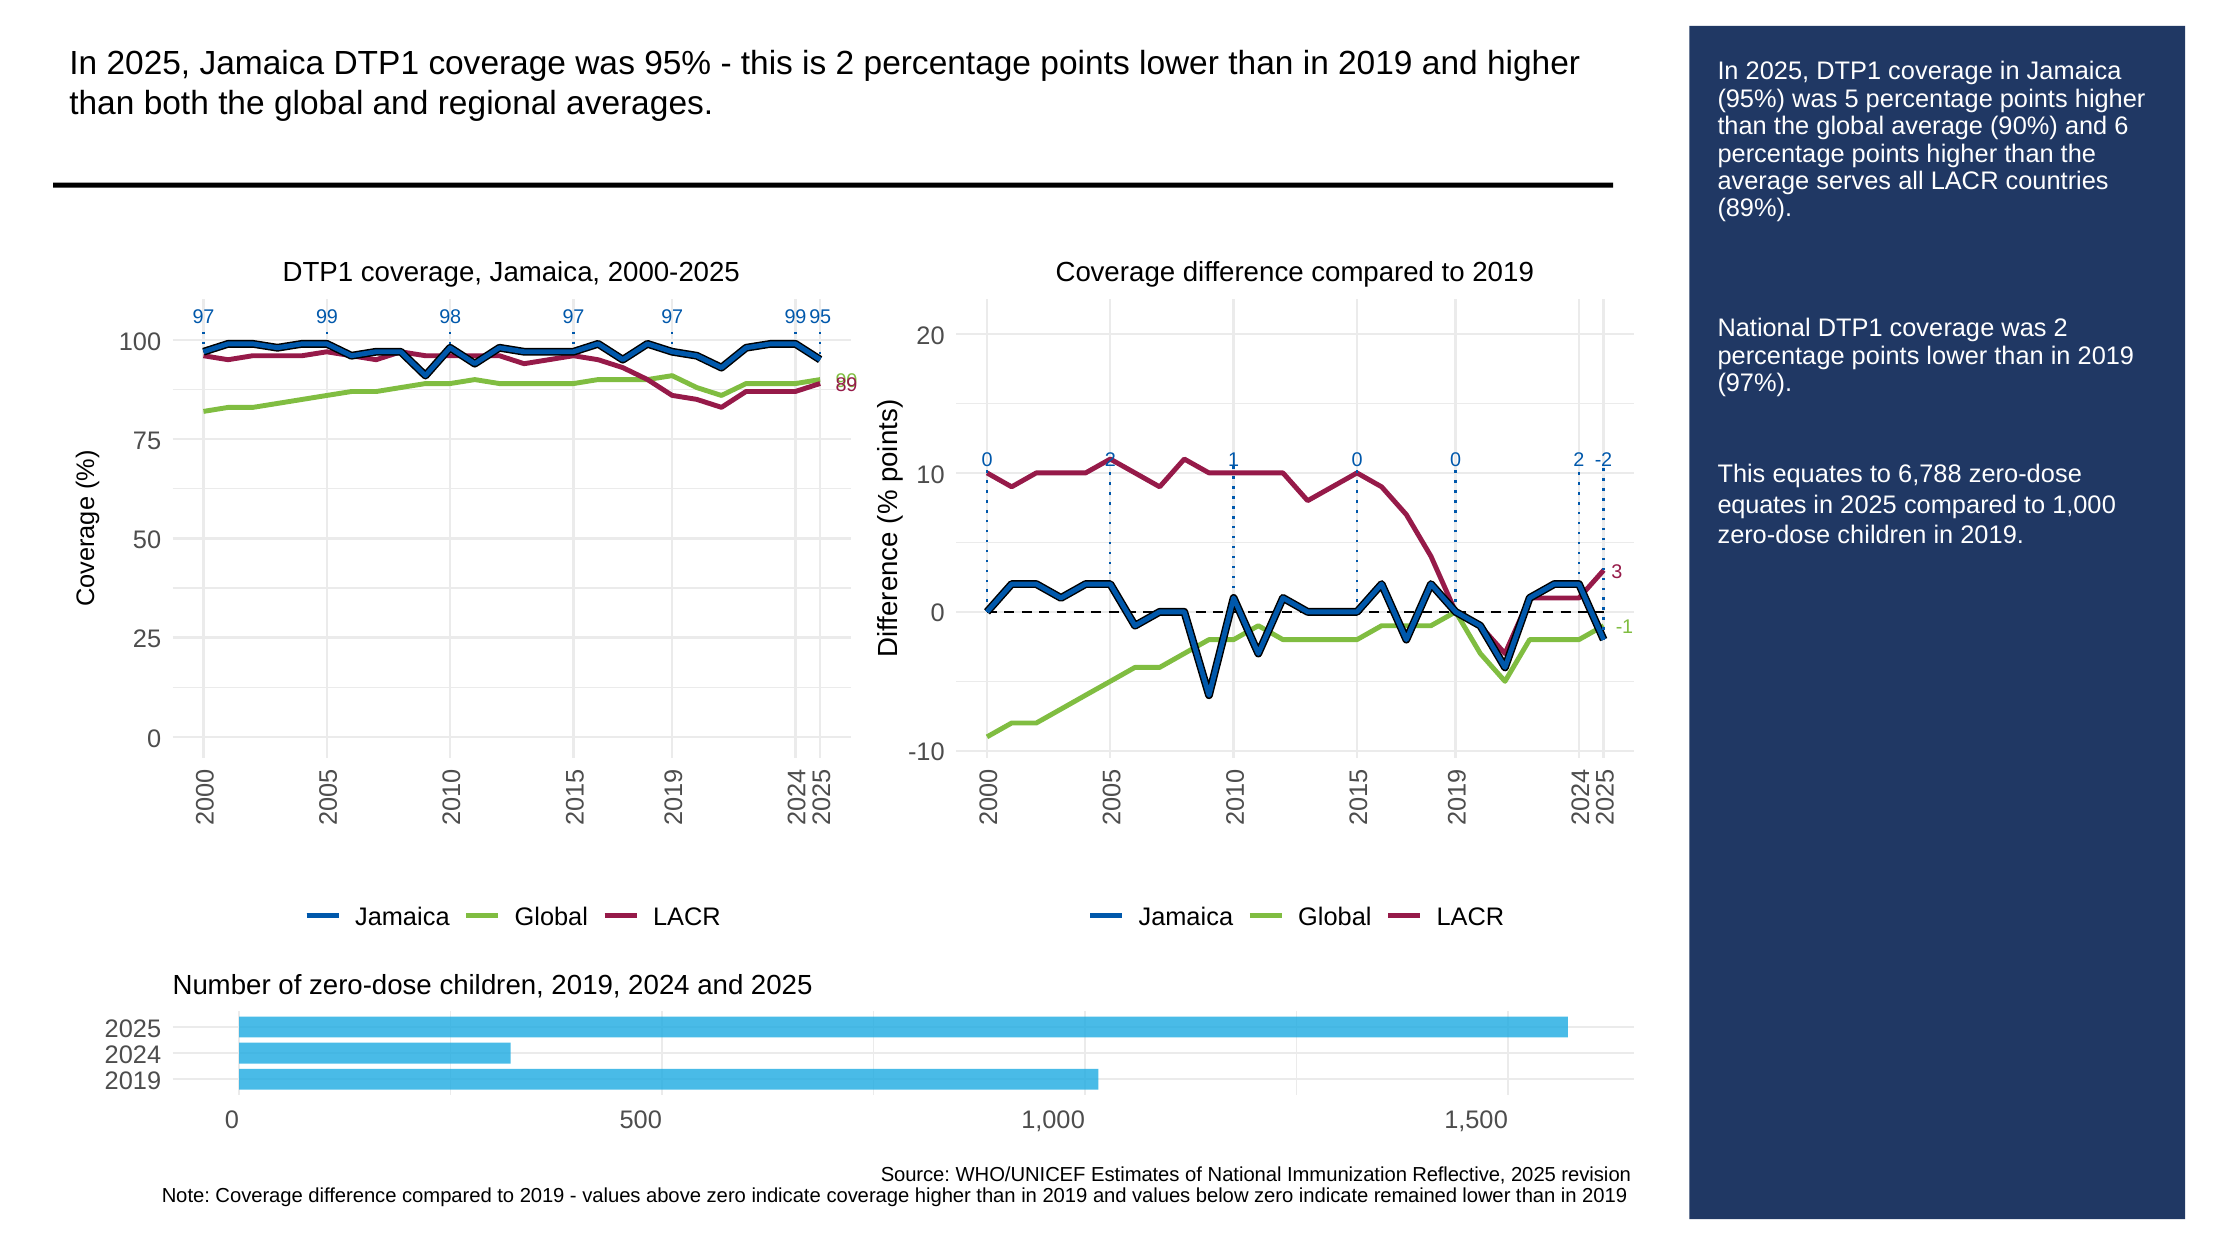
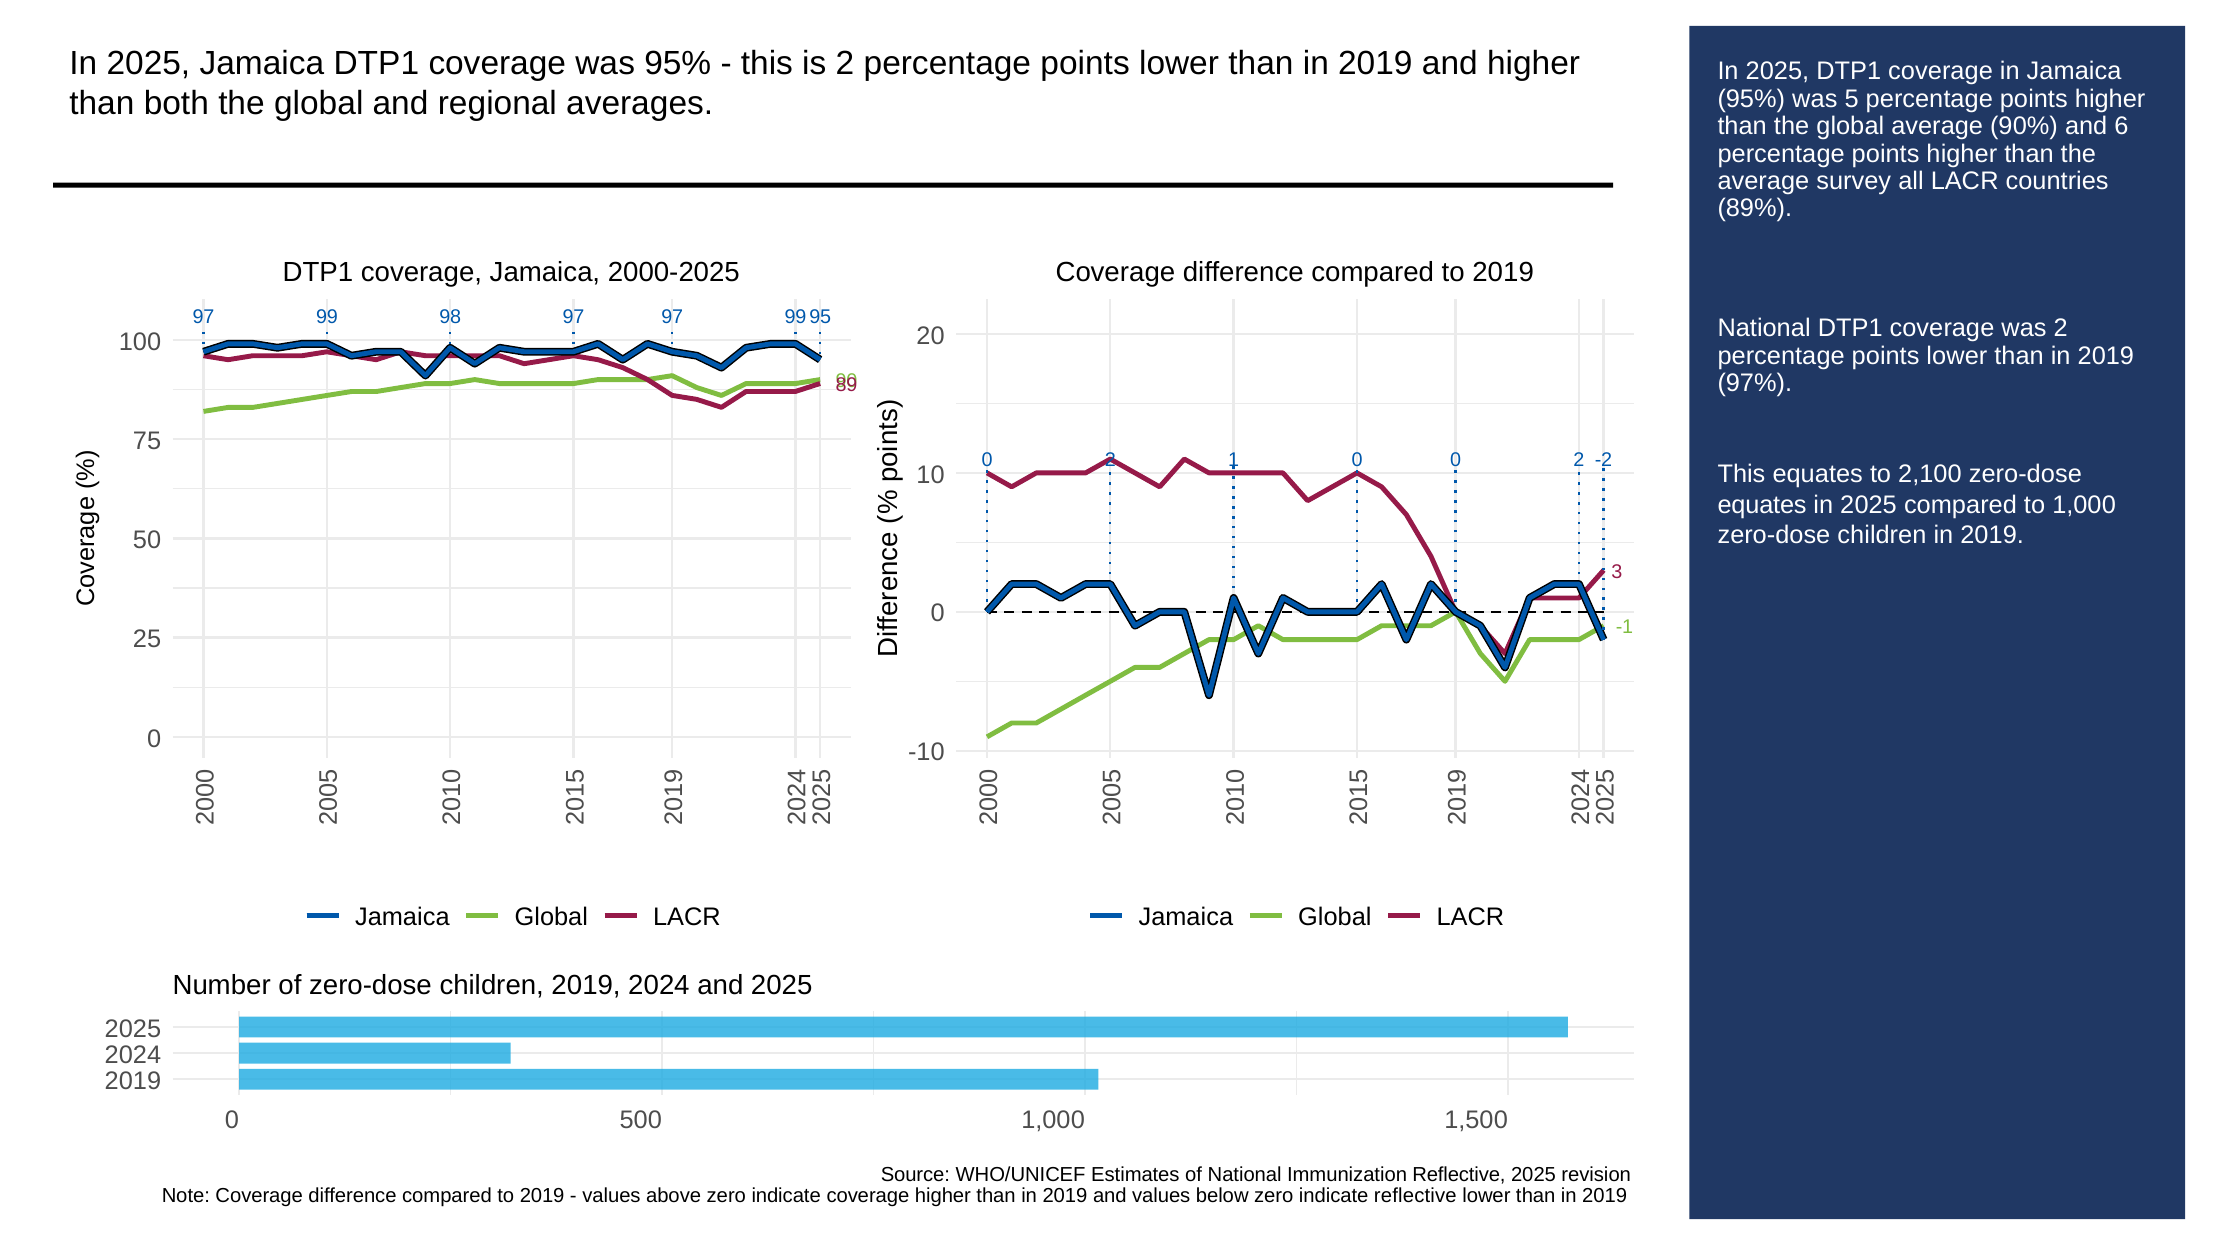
serves: serves -> survey (1854, 181)
6,788: 6,788 -> 2,100 (1930, 474)
indicate remained: remained -> reflective (1415, 1196)
